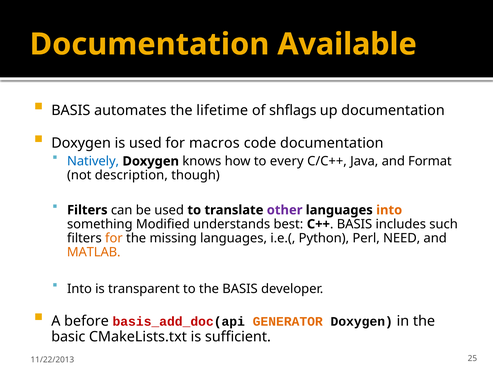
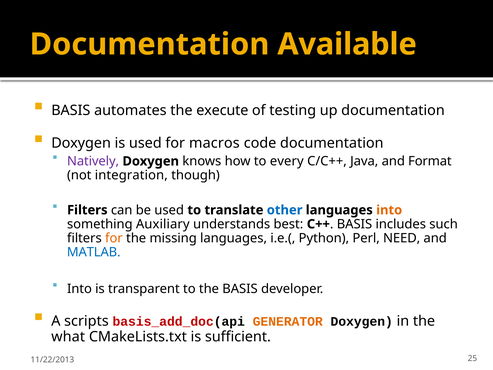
lifetime: lifetime -> execute (222, 110)
shflags: shflags -> testing (293, 110)
Natively colour: blue -> purple (93, 161)
description: description -> integration (131, 175)
other colour: purple -> blue (285, 210)
Modified: Modified -> Auxiliary (163, 224)
MATLAB colour: orange -> blue (94, 252)
before: before -> scripts (86, 321)
basic: basic -> what (68, 336)
